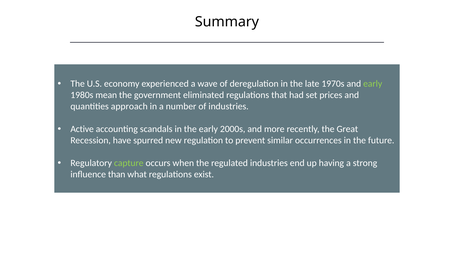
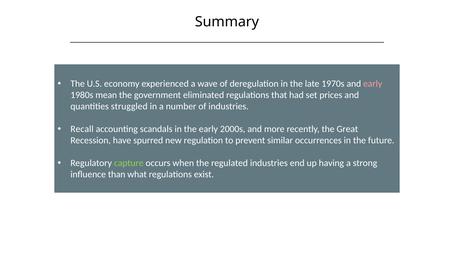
early colour: light green -> pink (373, 84)
approach: approach -> struggled (129, 107)
Active: Active -> Recall (82, 129)
